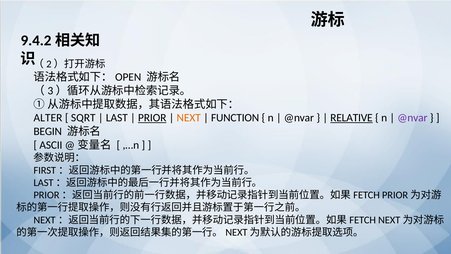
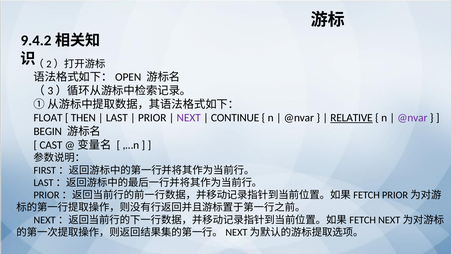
ALTER: ALTER -> FLOAT (48, 118)
SQRT: SQRT -> THEN (83, 118)
PRIOR underline: present -> none (152, 118)
NEXT colour: orange -> purple (189, 118)
FUNCTION: FUNCTION -> CONTINUE (235, 118)
ASCII: ASCII -> CAST (51, 145)
